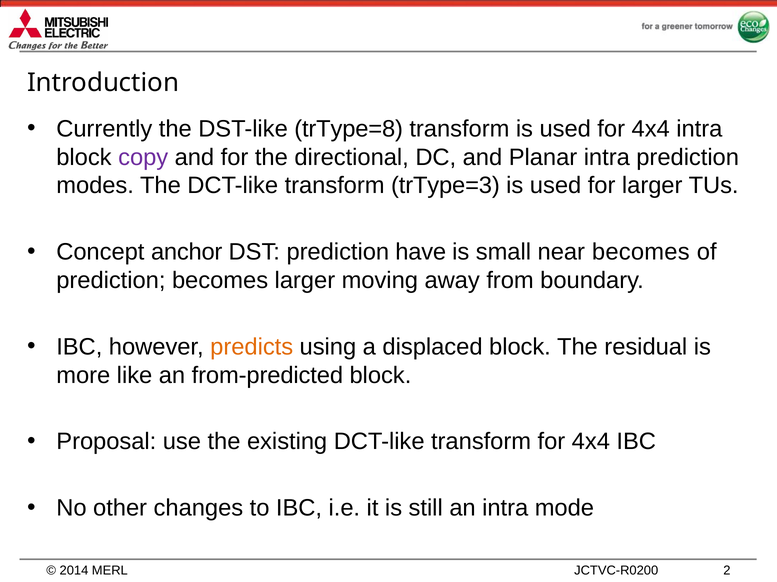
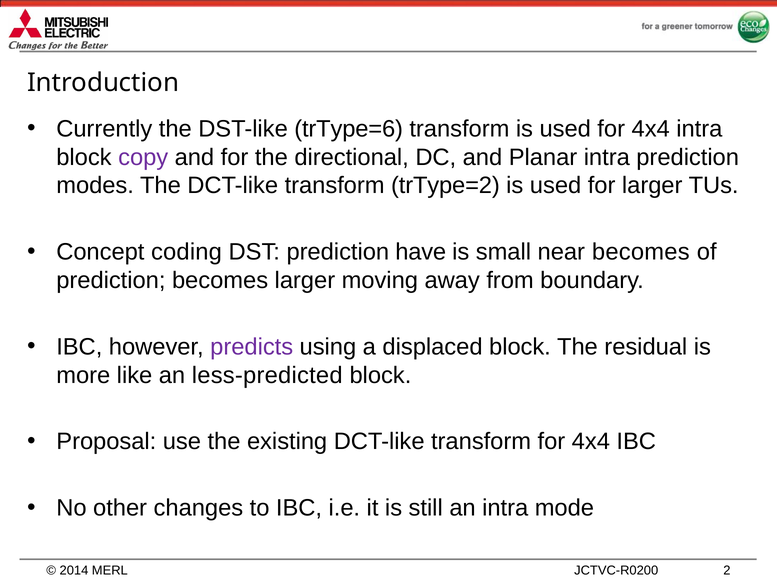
trType=8: trType=8 -> trType=6 (349, 129)
trType=3: trType=3 -> trType=2 (445, 186)
anchor: anchor -> coding (186, 252)
predicts colour: orange -> purple (252, 347)
from-predicted: from-predicted -> less-predicted (267, 376)
